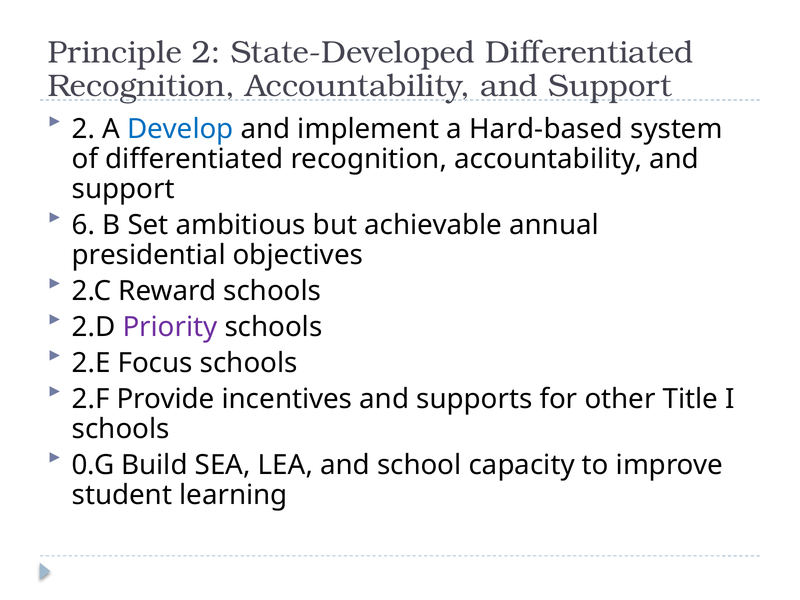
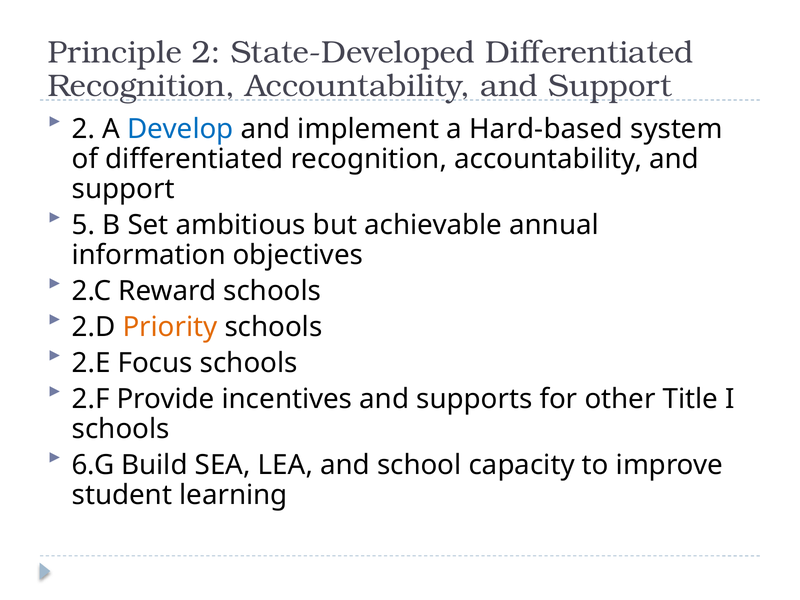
6: 6 -> 5 (84, 225)
presidential: presidential -> information (149, 255)
Priority colour: purple -> orange (170, 327)
0.G: 0.G -> 6.G (93, 465)
